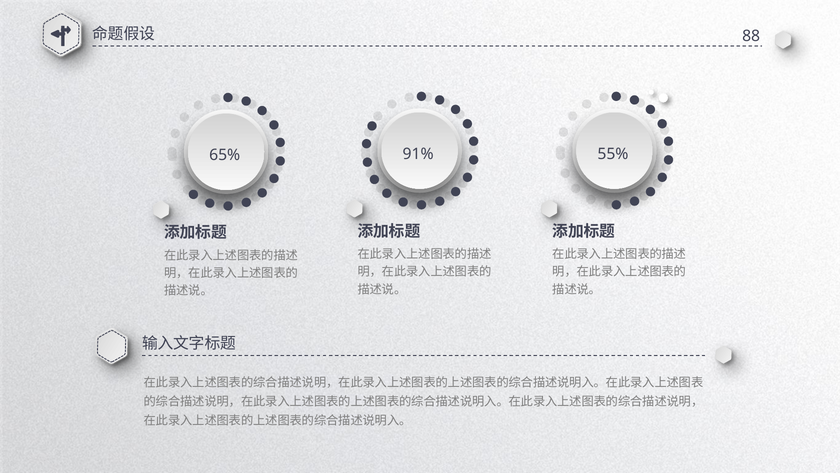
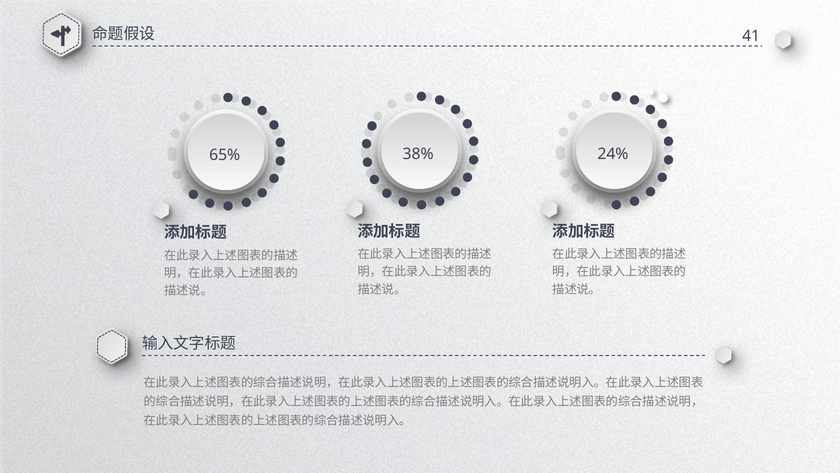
88: 88 -> 41 (751, 36)
91%: 91% -> 38% (418, 154)
55%: 55% -> 24% (613, 154)
